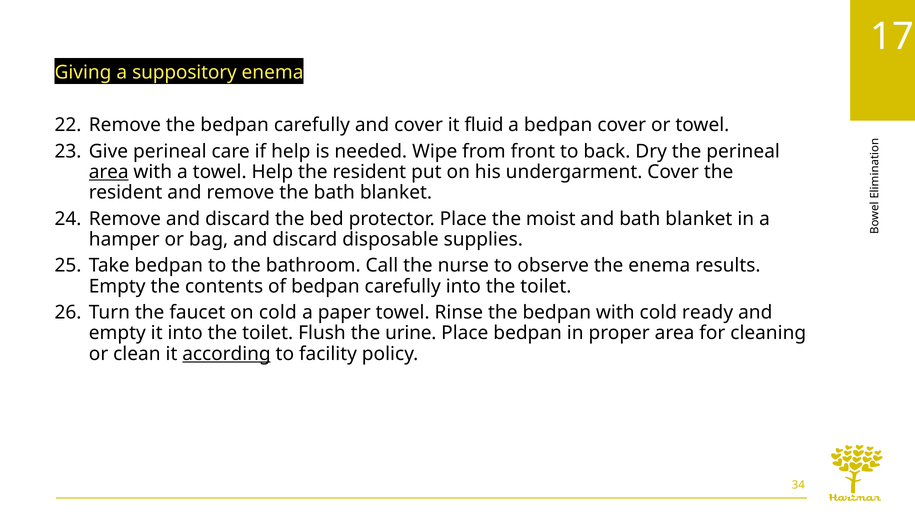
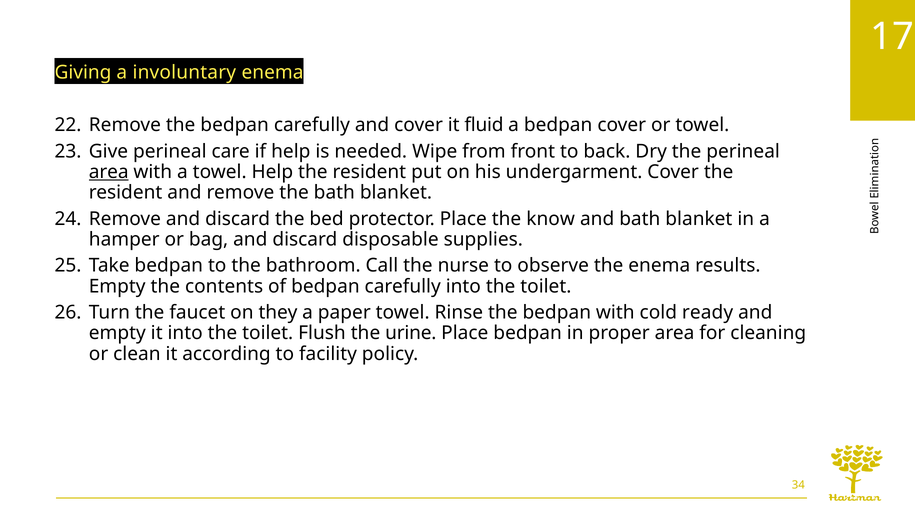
suppository: suppository -> involuntary (184, 72)
moist: moist -> know (551, 219)
on cold: cold -> they (278, 312)
according underline: present -> none (226, 354)
